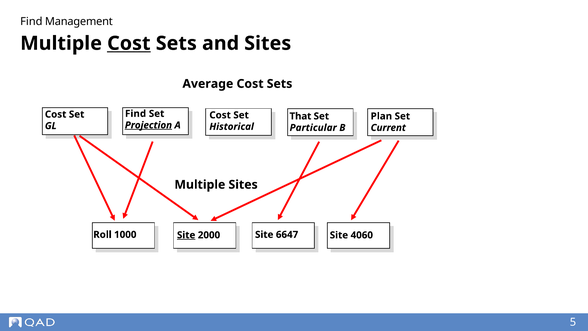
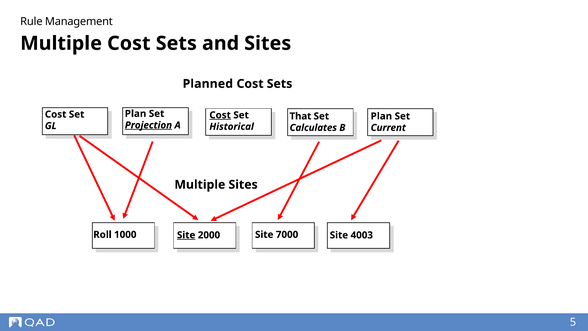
Find: Find -> Rule (31, 22)
Cost underline: present -> none (129, 43)
Average: Average -> Planned (208, 84)
Find: Find -> Plan (136, 114)
Cost underline: none -> present (220, 115)
Particular: Particular -> Calculates (313, 128)
6647: 6647 -> 7000 (287, 234)
4060: 4060 -> 4003 (362, 235)
